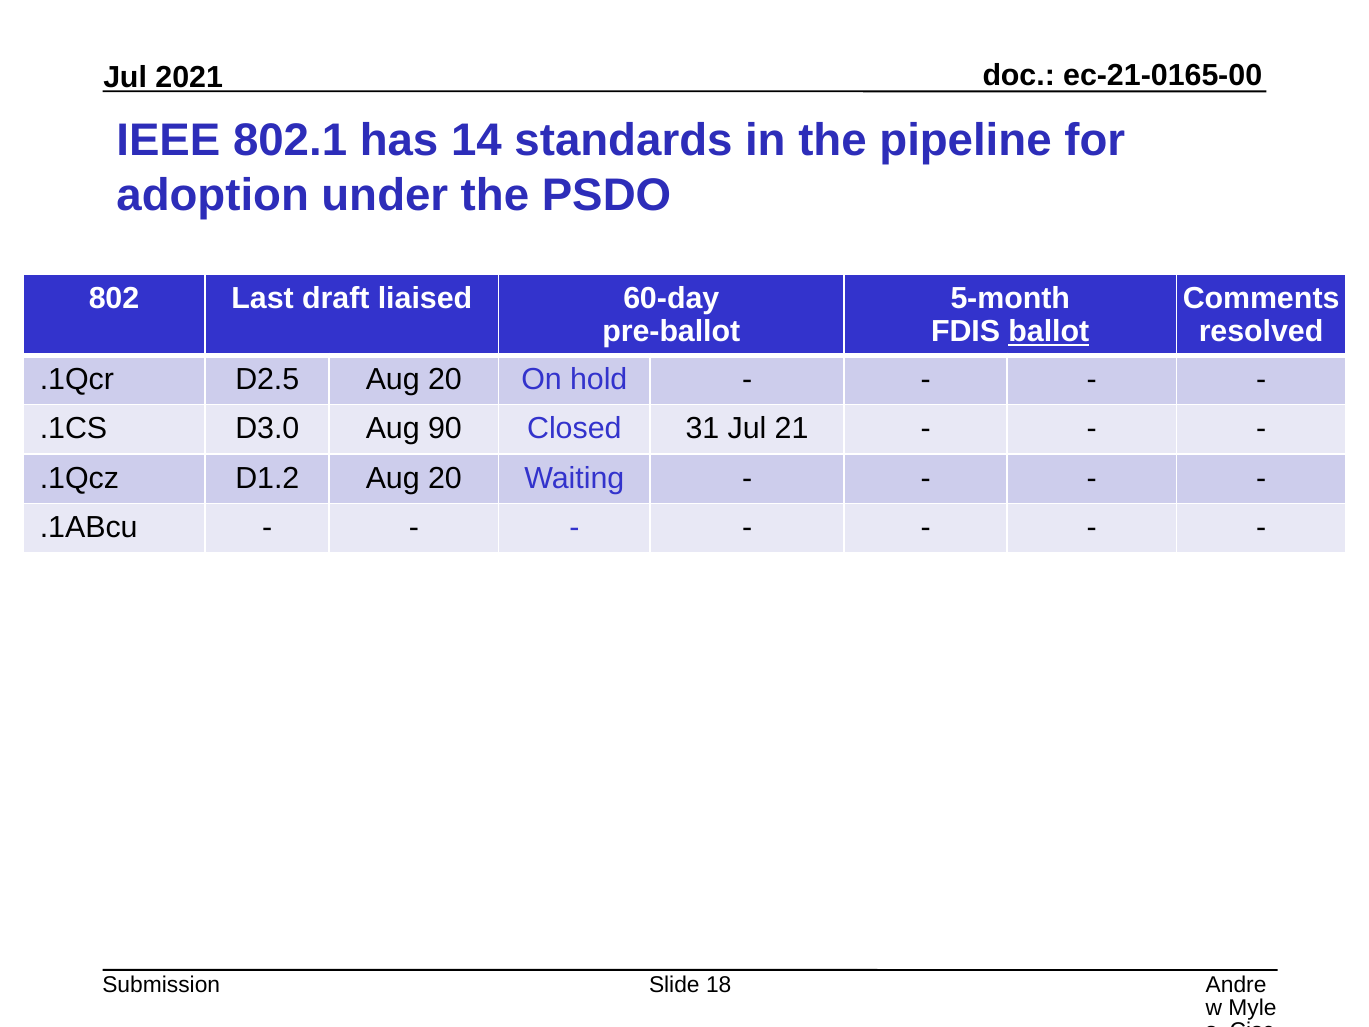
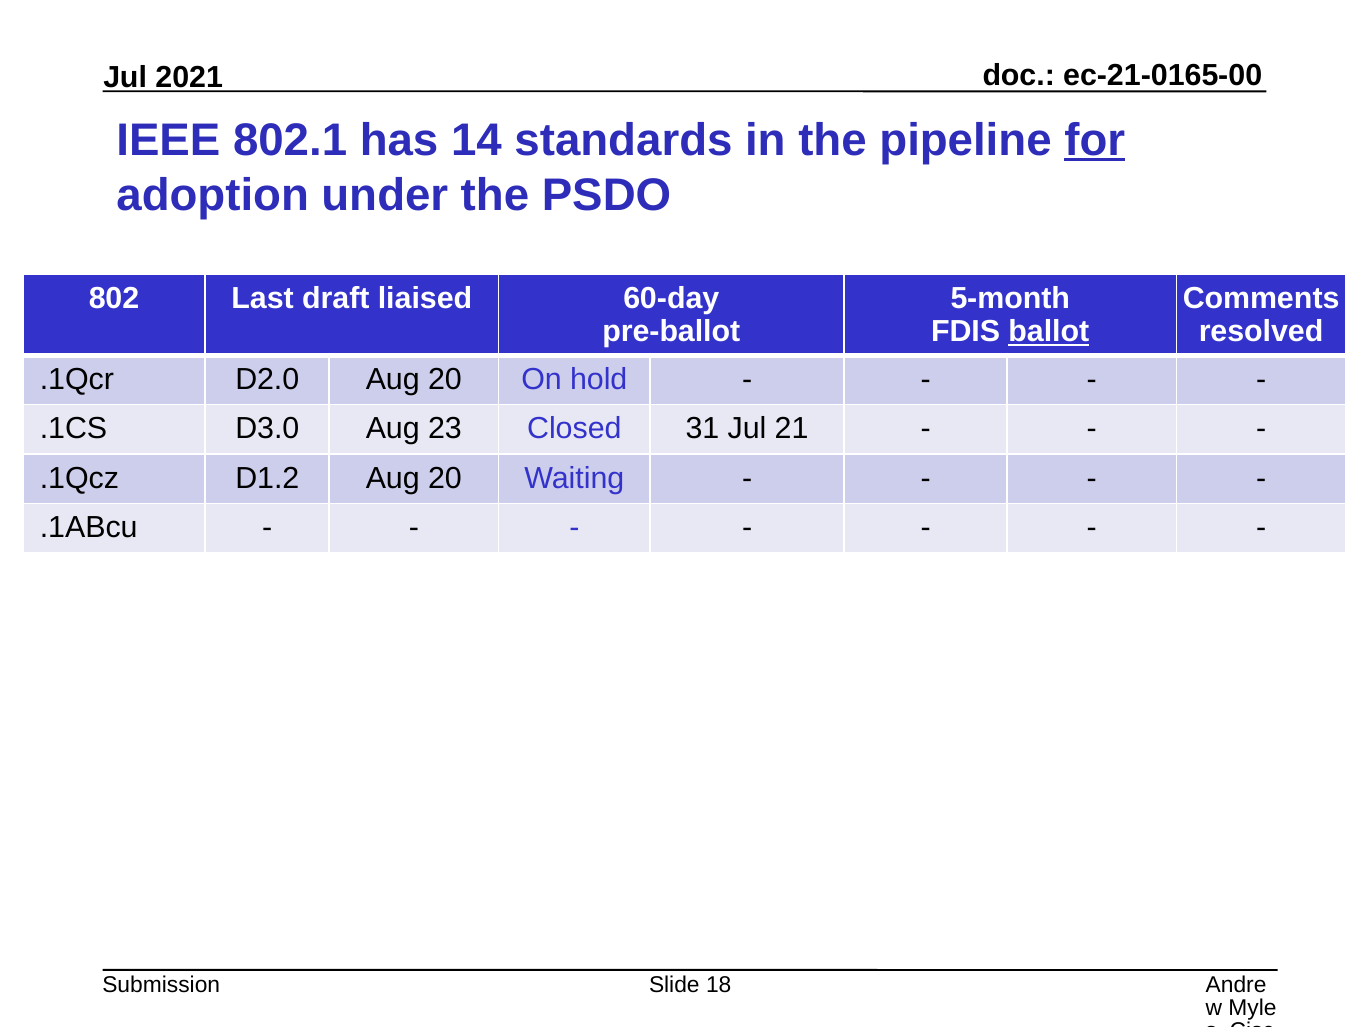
for underline: none -> present (1095, 140)
D2.5: D2.5 -> D2.0 (267, 379)
90: 90 -> 23 (445, 429)
